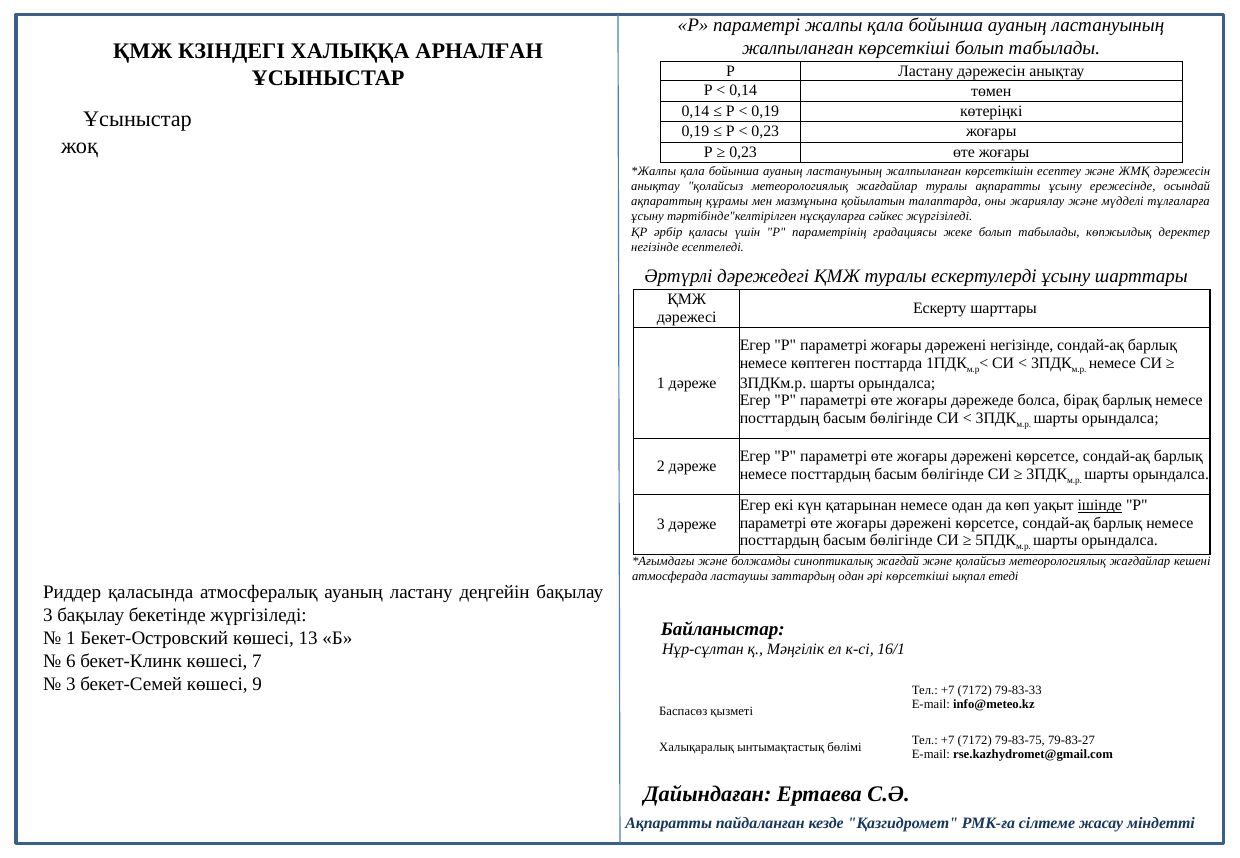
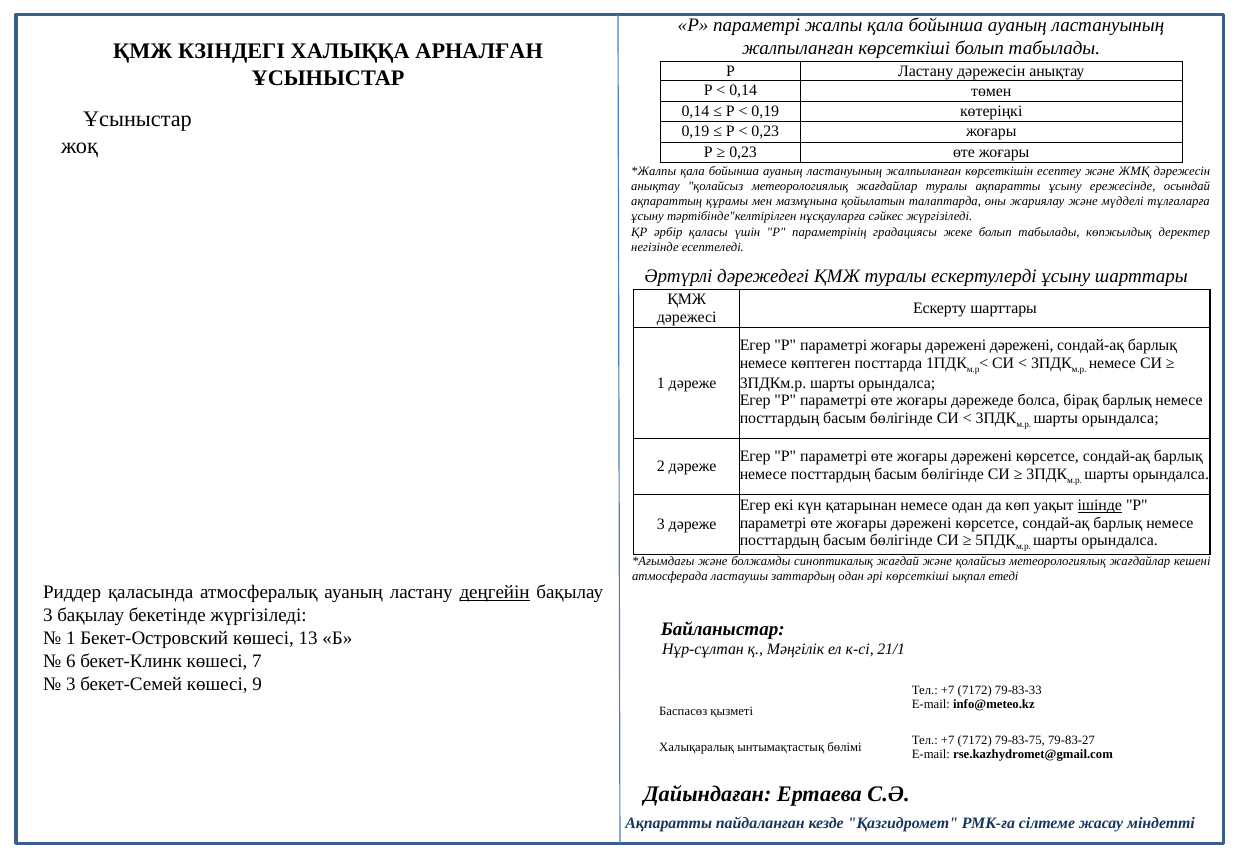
дәрежені негізінде: негізінде -> дәрежені (1022, 346)
деңгейін underline: none -> present (495, 593)
16/1: 16/1 -> 21/1 (891, 650)
